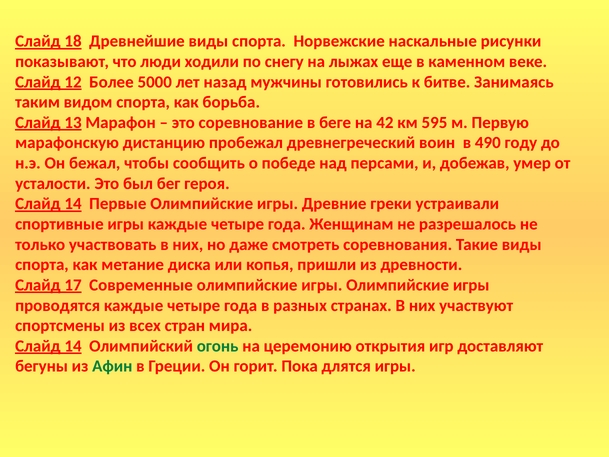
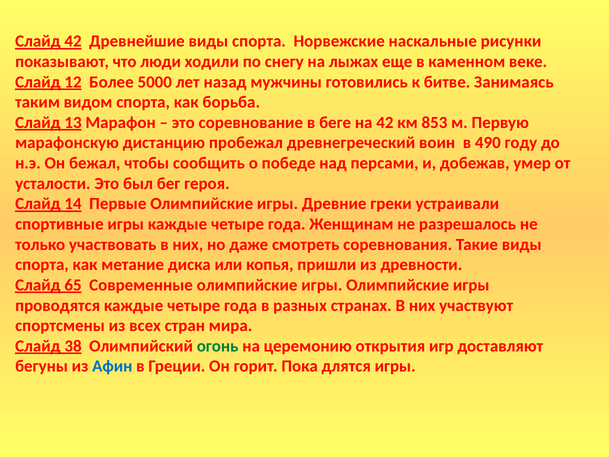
Слайд 18: 18 -> 42 (73, 41)
595: 595 -> 853 (434, 122)
17: 17 -> 65 (73, 285)
14: 14 -> 38 (73, 346)
Афин colour: green -> blue (112, 366)
